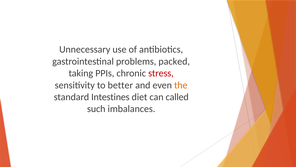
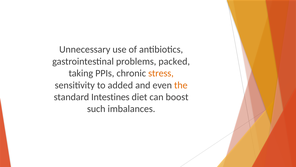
stress colour: red -> orange (161, 73)
better: better -> added (120, 85)
called: called -> boost (177, 97)
